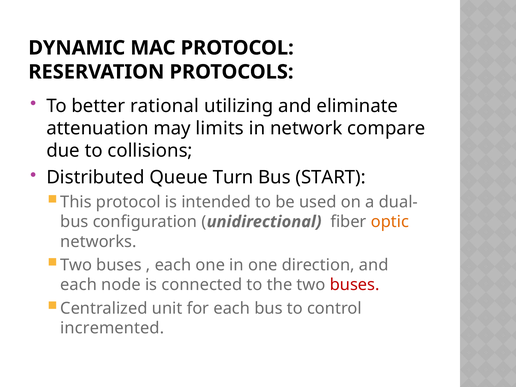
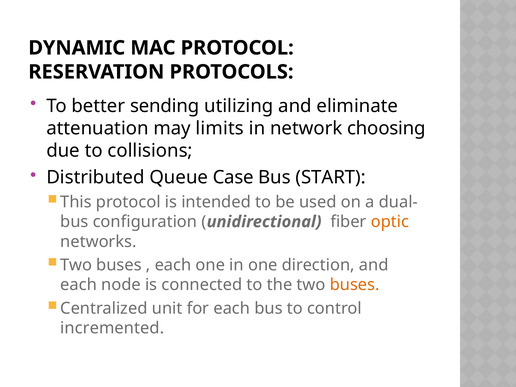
rational: rational -> sending (165, 106)
compare: compare -> choosing (386, 128)
Turn: Turn -> Case (233, 177)
buses colour: red -> orange (355, 285)
